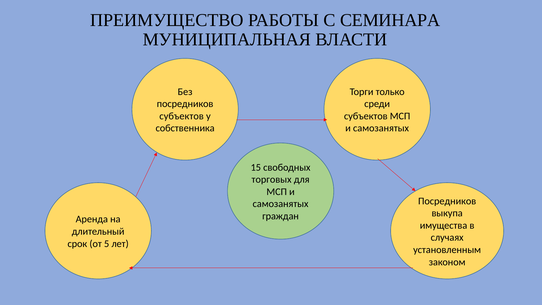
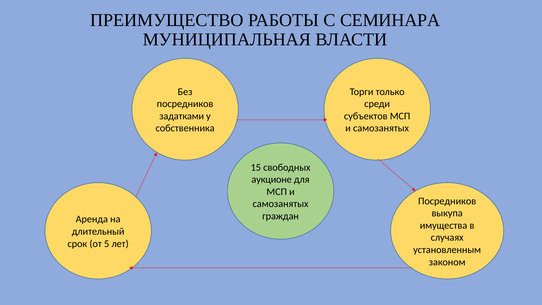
субъектов: субъектов -> задатками (182, 116)
торговых: торговых -> аукционе (272, 179)
